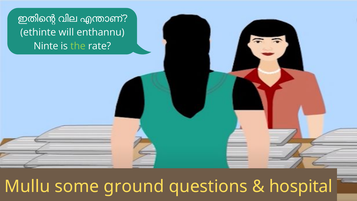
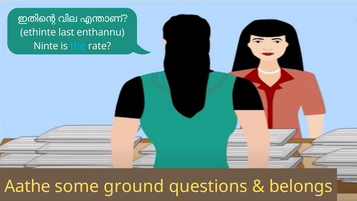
will: will -> last (66, 32)
the colour: light green -> light blue (78, 46)
Mullu: Mullu -> Aathe (27, 186)
hospital: hospital -> belongs (301, 186)
